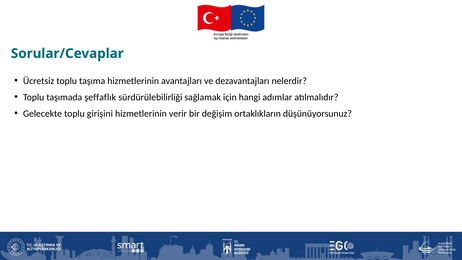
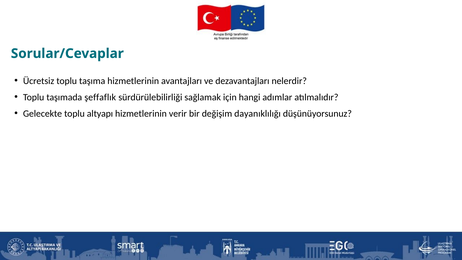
girişini: girişini -> altyapı (100, 114)
ortaklıkların: ortaklıkların -> dayanıklılığı (258, 114)
